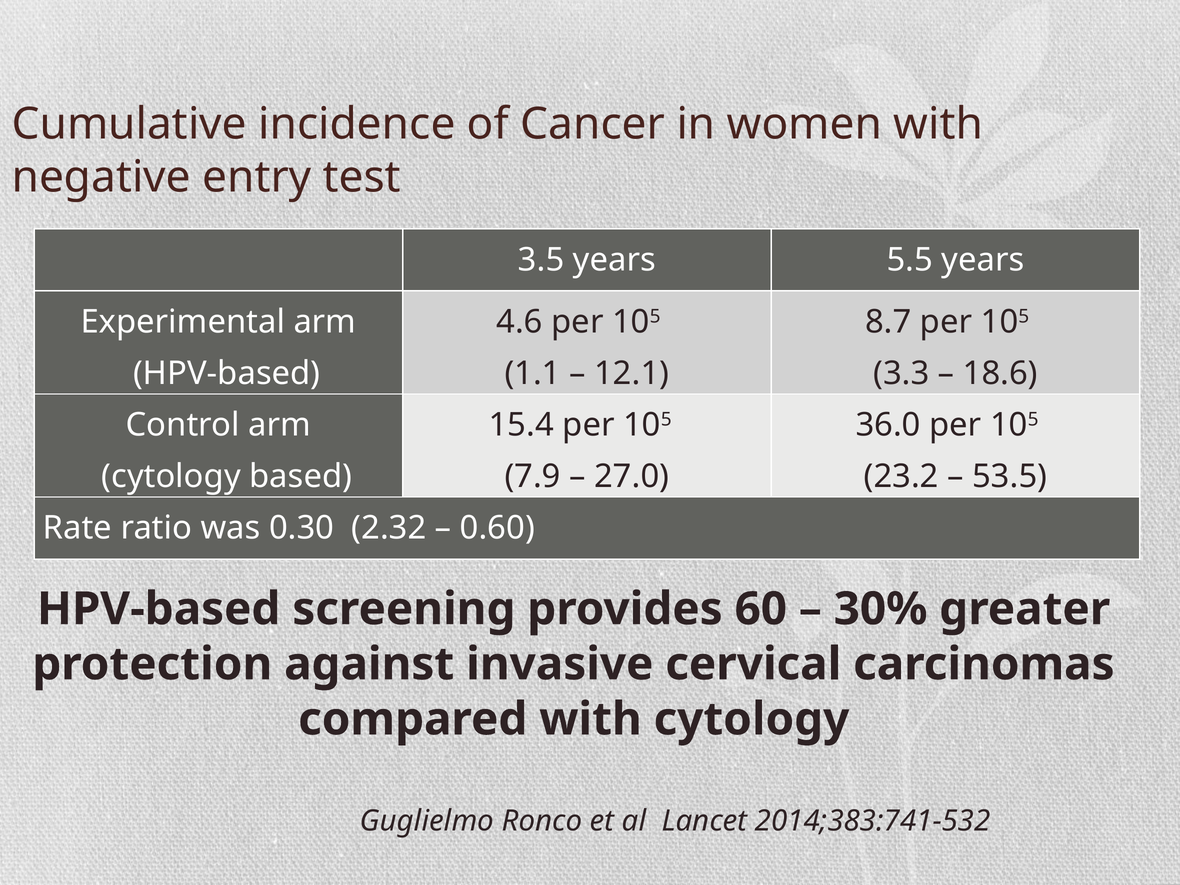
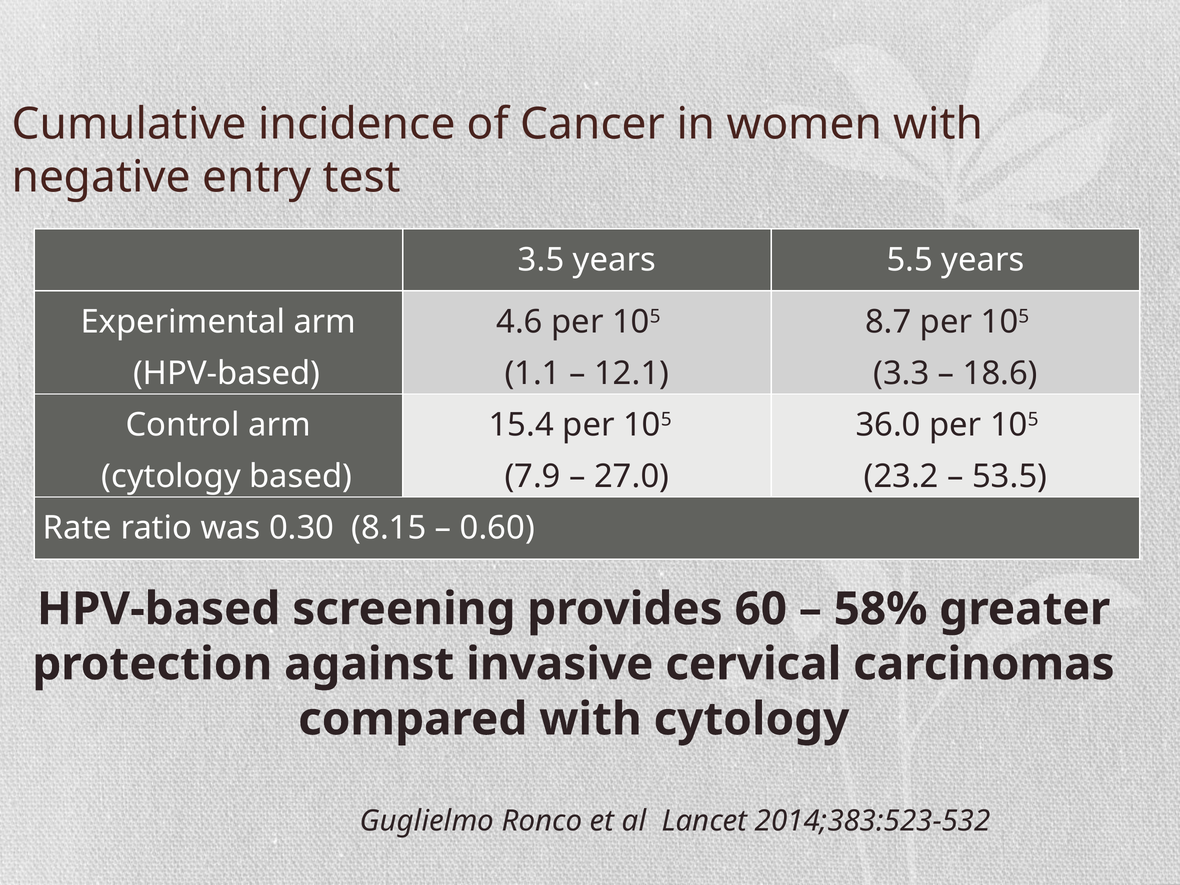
2.32: 2.32 -> 8.15 (389, 528)
30%: 30% -> 58% (881, 609)
2014;383:741-532: 2014;383:741-532 -> 2014;383:523-532 (873, 821)
